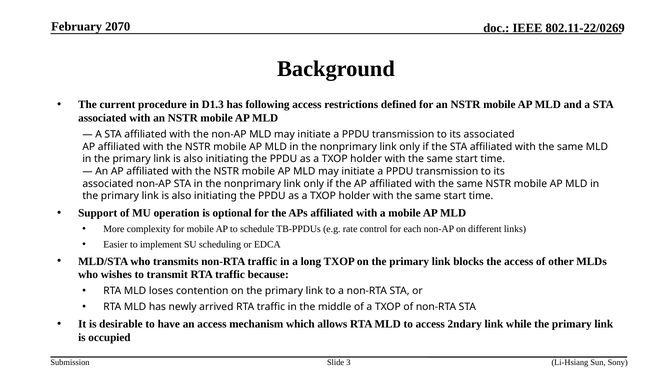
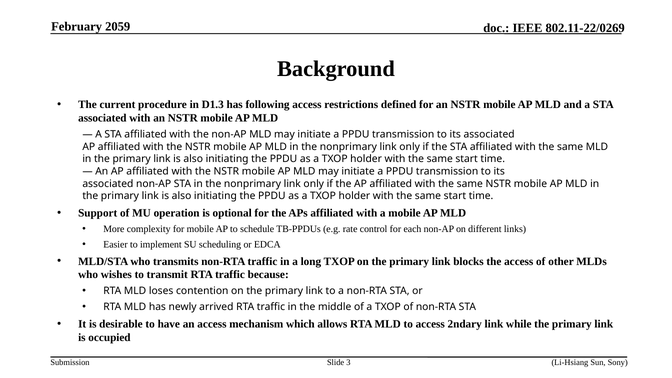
2070: 2070 -> 2059 (118, 27)
